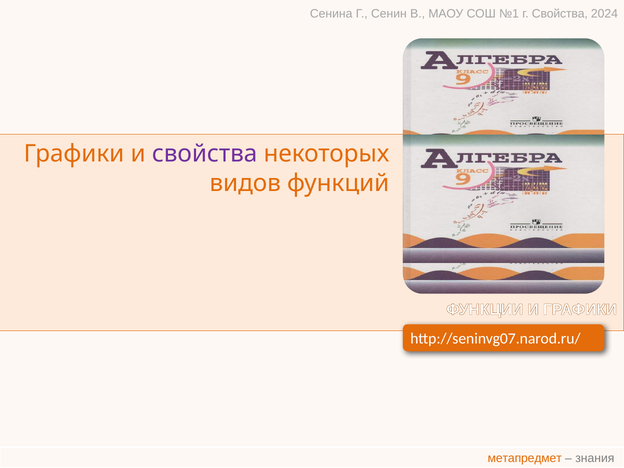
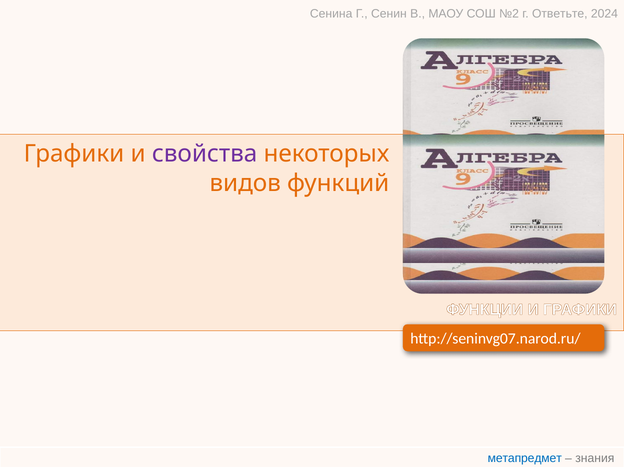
№1: №1 -> №2 (509, 14)
г Свойства: Свойства -> Ответьте (560, 14)
метапредмет colour: orange -> blue (525, 458)
